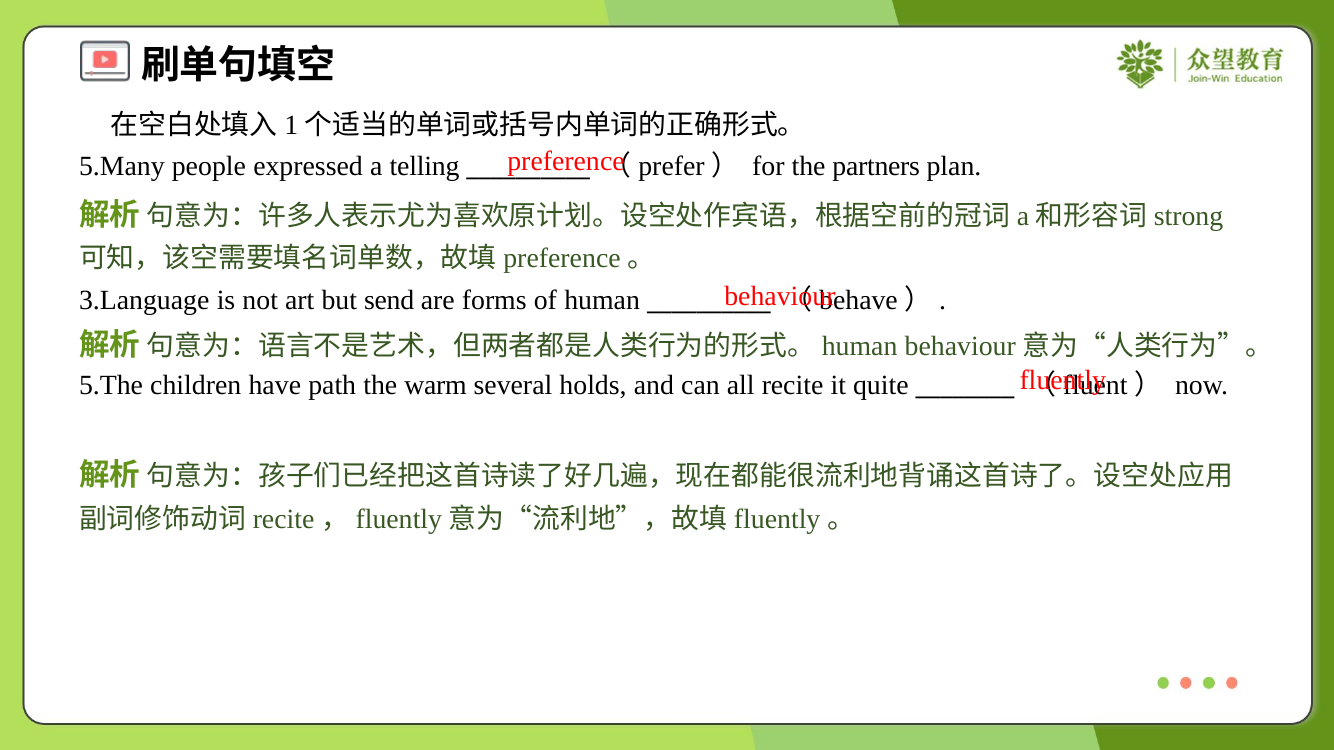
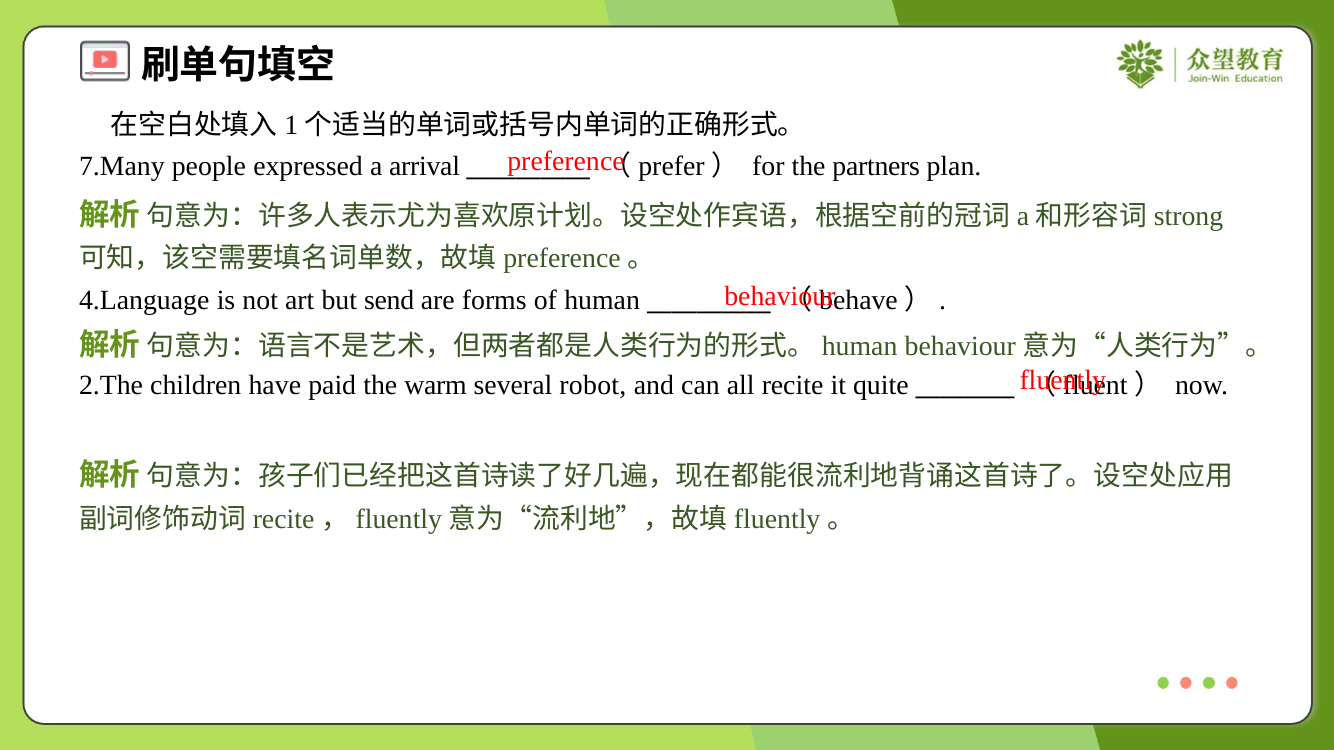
5.Many: 5.Many -> 7.Many (122, 167)
telling: telling -> arrival (425, 167)
3.Language: 3.Language -> 4.Language (144, 301)
5.The: 5.The -> 2.The (111, 386)
path: path -> paid (332, 386)
holds: holds -> robot (593, 386)
